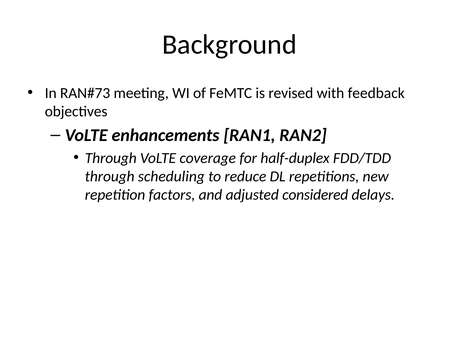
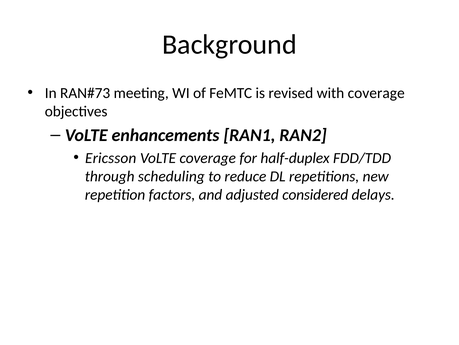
with feedback: feedback -> coverage (376, 93)
Through: Through -> Ericsson (111, 158)
